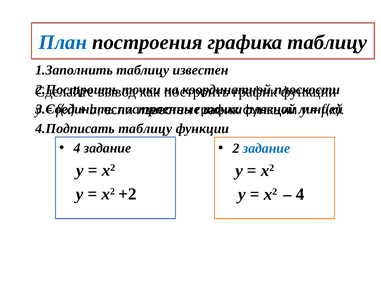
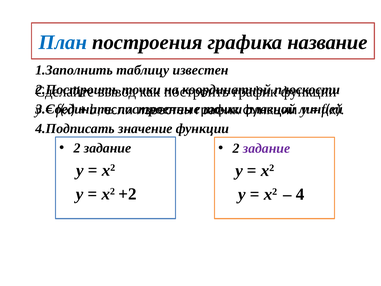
графика таблицу: таблицу -> название (327, 42)
4.Подписать таблицу: таблицу -> значение (145, 128)
4: 4 -> 2 (77, 148)
задание colour: blue -> purple (267, 148)
